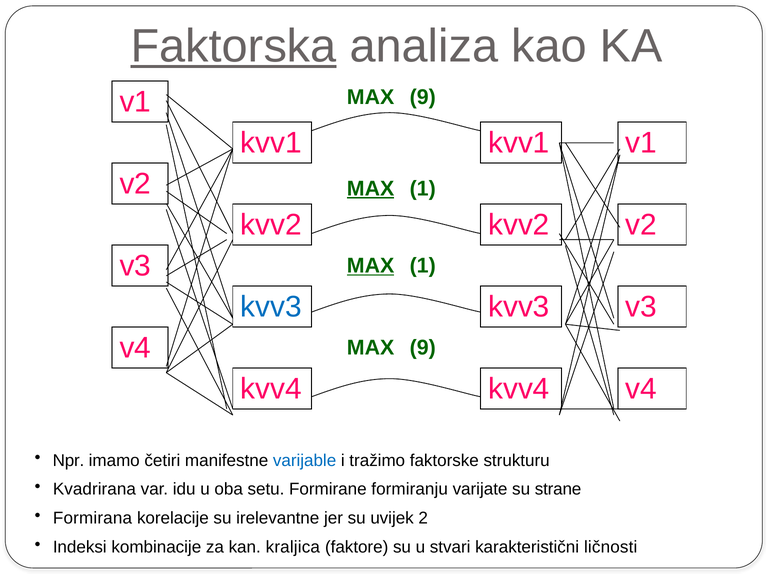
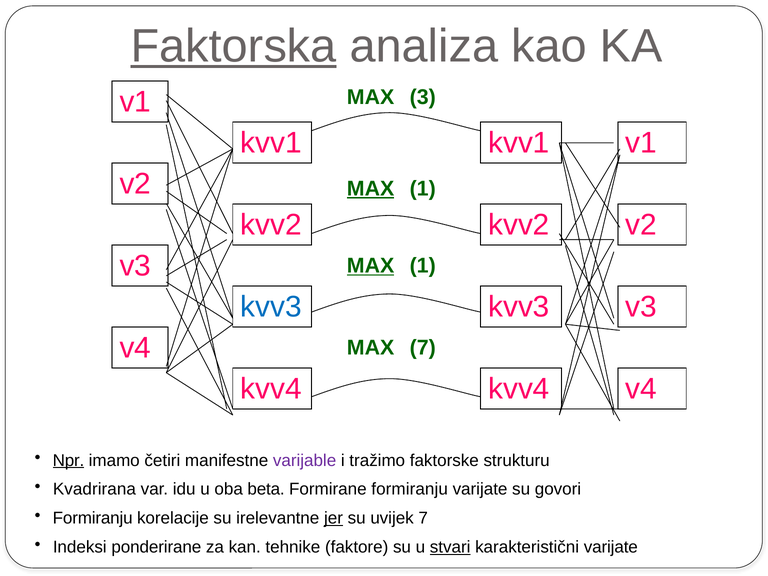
v1 MAX 9: 9 -> 3 (423, 97)
v4 MAX 9: 9 -> 7 (423, 348)
Npr underline: none -> present (68, 460)
varijable colour: blue -> purple (305, 460)
setu: setu -> beta (266, 489)
strane: strane -> govori (558, 489)
Formirana: Formirana -> Formiranju (93, 518)
jer underline: none -> present (333, 518)
uvijek 2: 2 -> 7 (423, 518)
kombinacije: kombinacije -> ponderirane (156, 547)
kraljica: kraljica -> tehnike (293, 547)
stvari underline: none -> present (450, 547)
karakteristični ličnosti: ličnosti -> varijate (611, 547)
